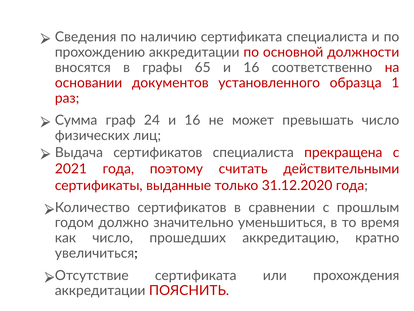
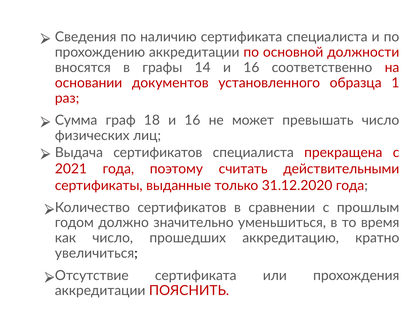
65: 65 -> 14 (203, 67)
24: 24 -> 18 (152, 120)
